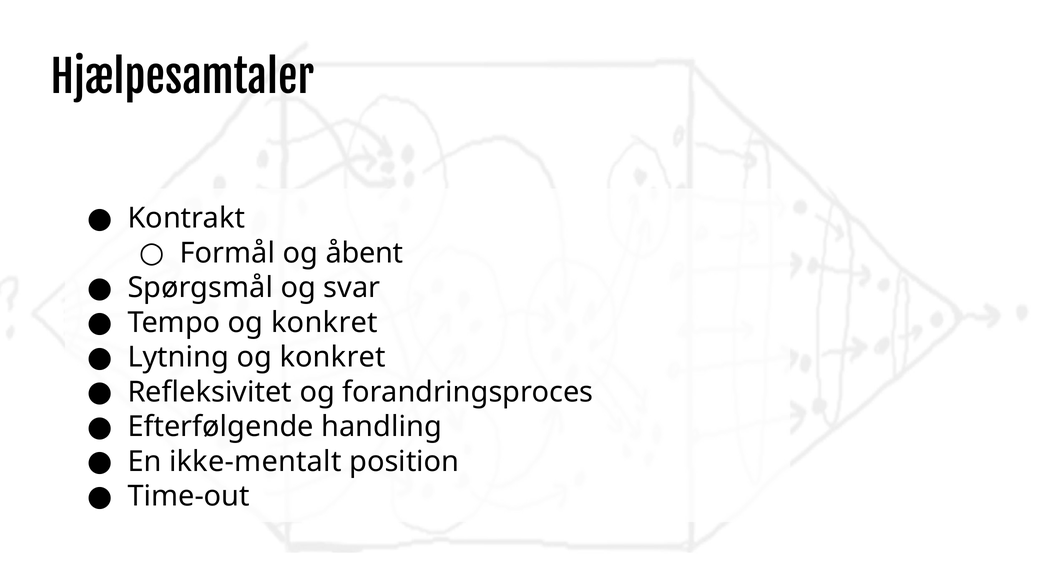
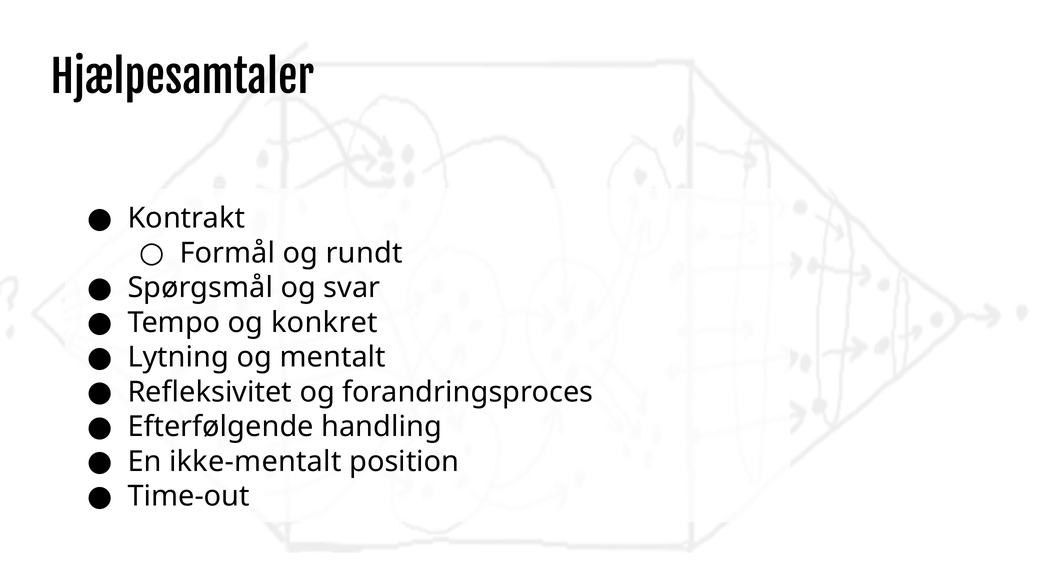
åbent: åbent -> rundt (364, 253)
Lytning og konkret: konkret -> mentalt (333, 357)
